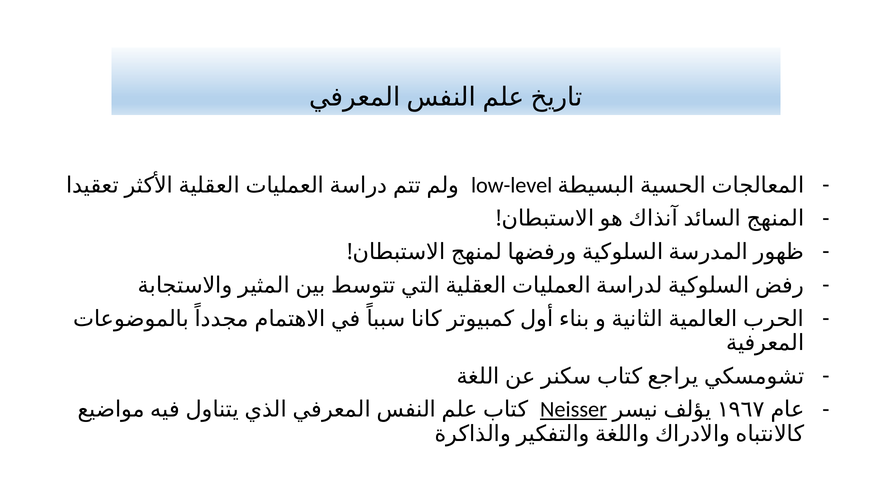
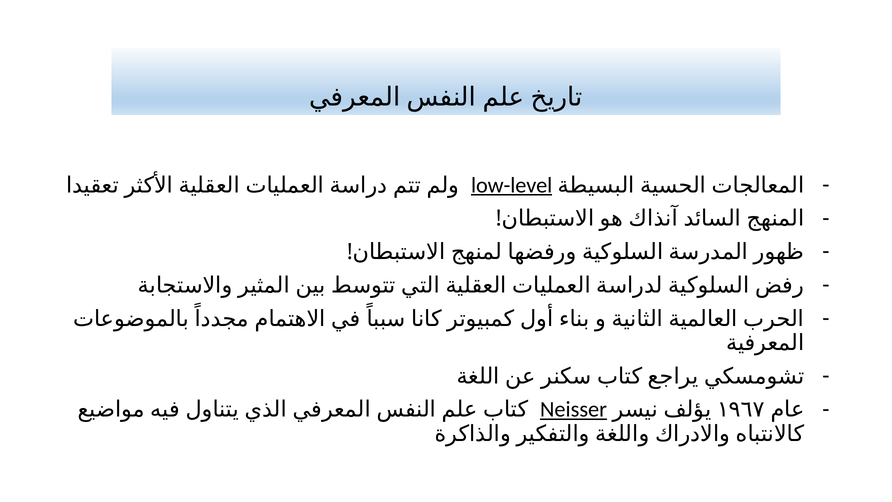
low-level underline: none -> present (512, 185)
